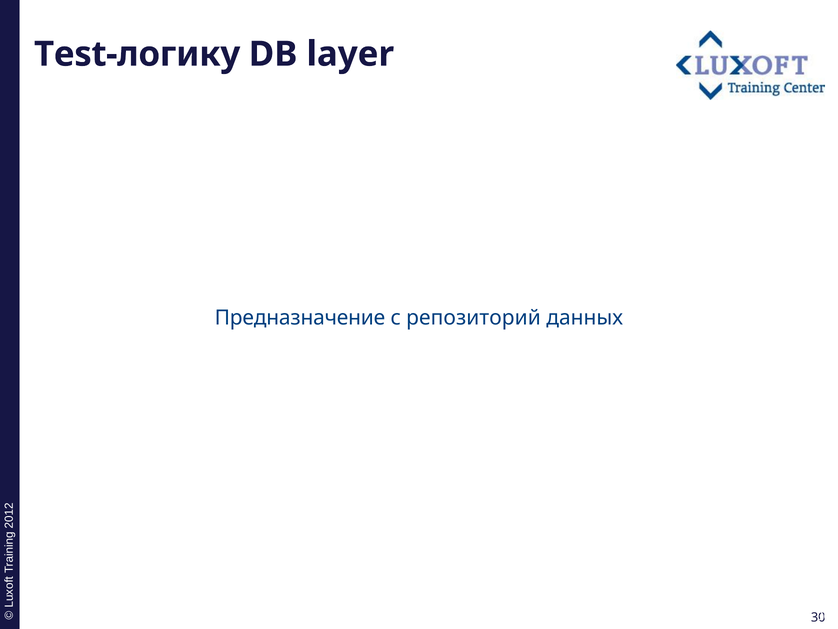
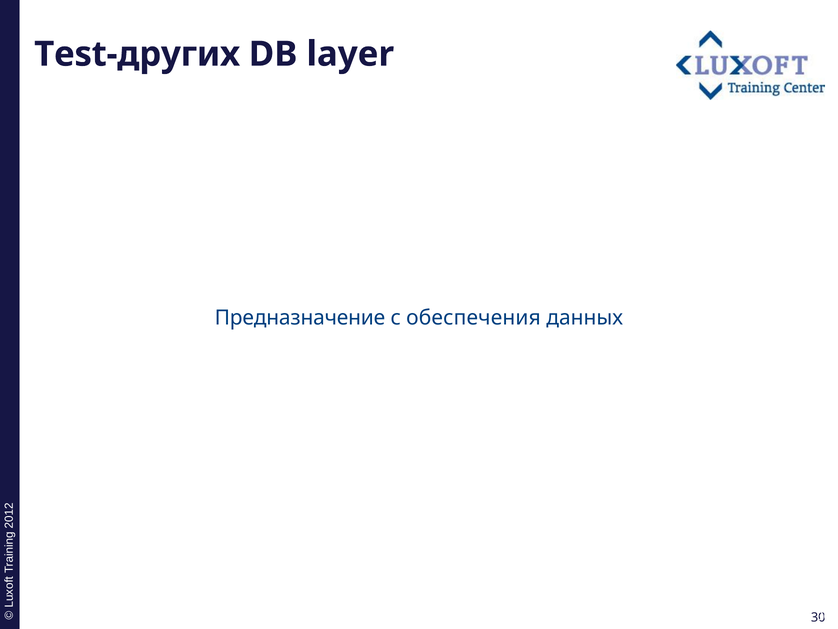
Test-логику: Test-логику -> Test-других (137, 54)
репозиторий: репозиторий -> обеспечения (473, 318)
